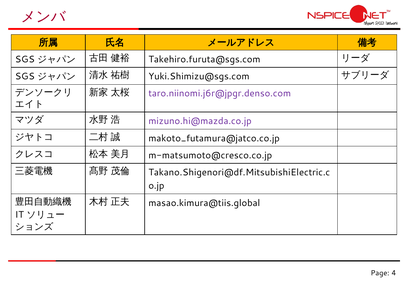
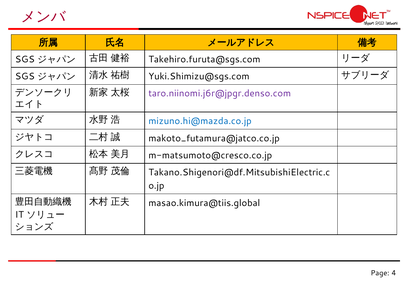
mizuno.hi@mazda.co.jp colour: purple -> blue (200, 121)
